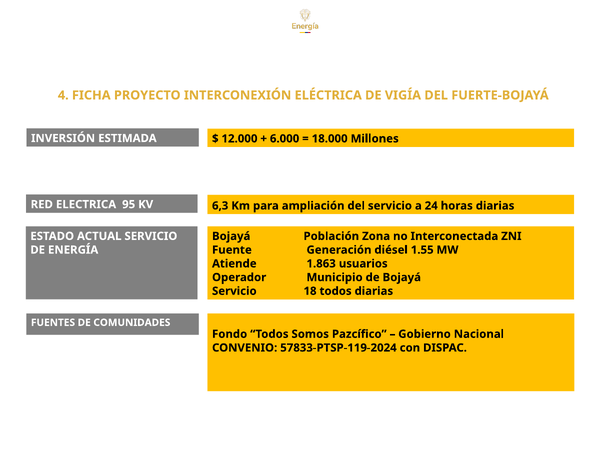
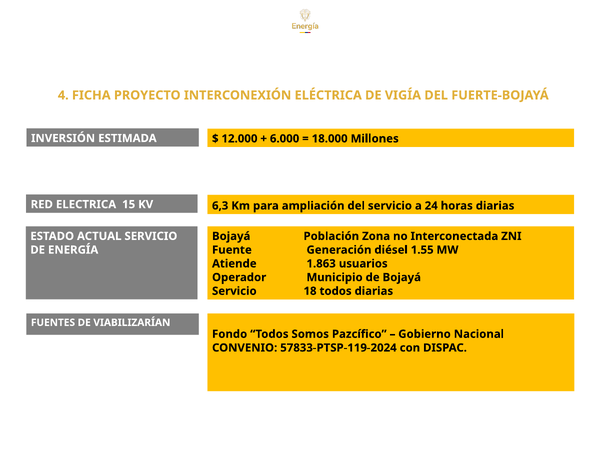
95: 95 -> 15 (129, 205)
COMUNIDADES: COMUNIDADES -> VIABILIZARÍAN (132, 323)
